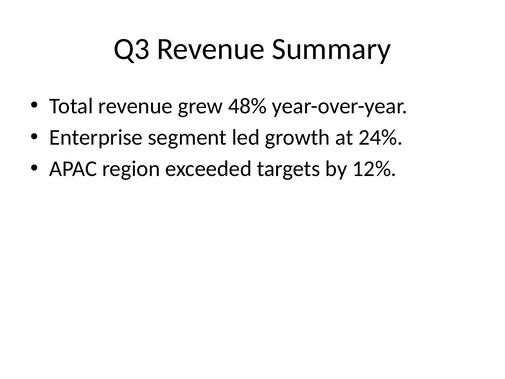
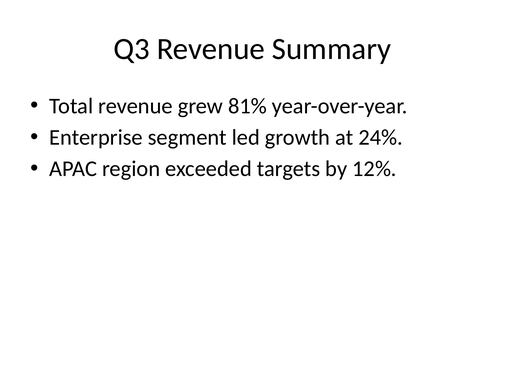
48%: 48% -> 81% (247, 106)
